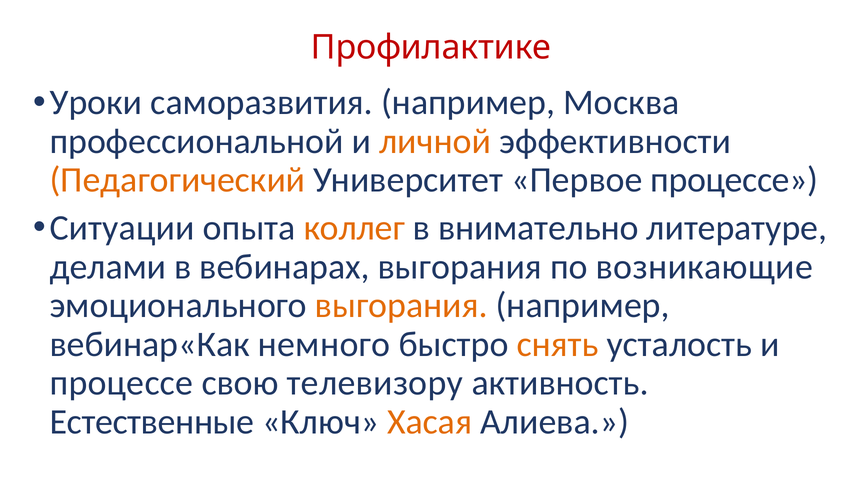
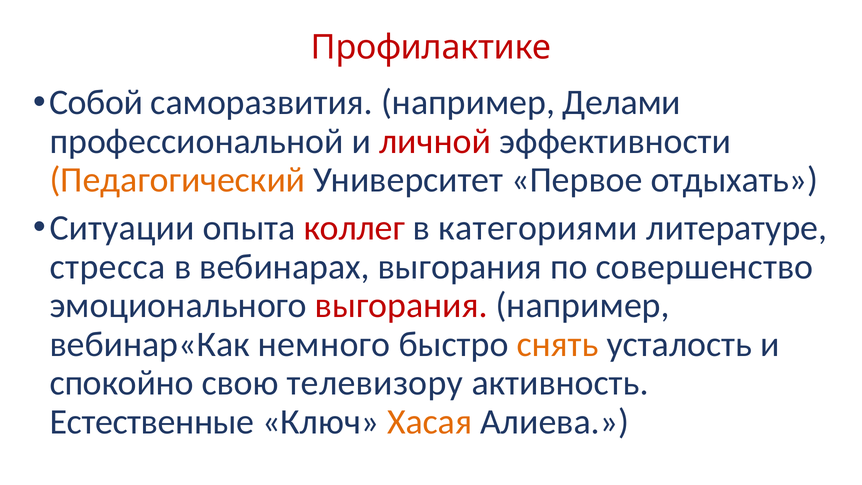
Уроки: Уроки -> Собой (96, 103)
Москва: Москва -> Делами (622, 103)
личной colour: orange -> red (435, 141)
Первое процессе: процессе -> отдыхать (734, 180)
коллег colour: orange -> red (354, 228)
внимательно: внимательно -> категориями (538, 228)
делами: делами -> стресса (108, 267)
возникающие: возникающие -> совершенство (704, 267)
выгорания colour: orange -> red (401, 305)
процессе: процессе -> спокойно (122, 383)
